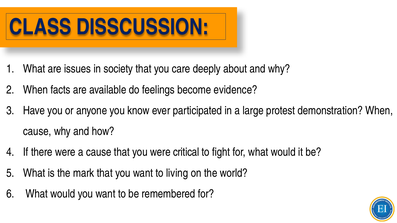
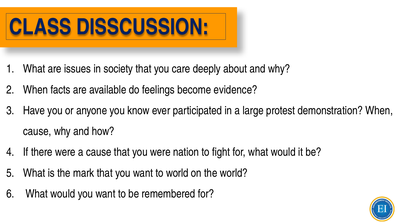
critical: critical -> nation (186, 152)
to living: living -> world (177, 173)
